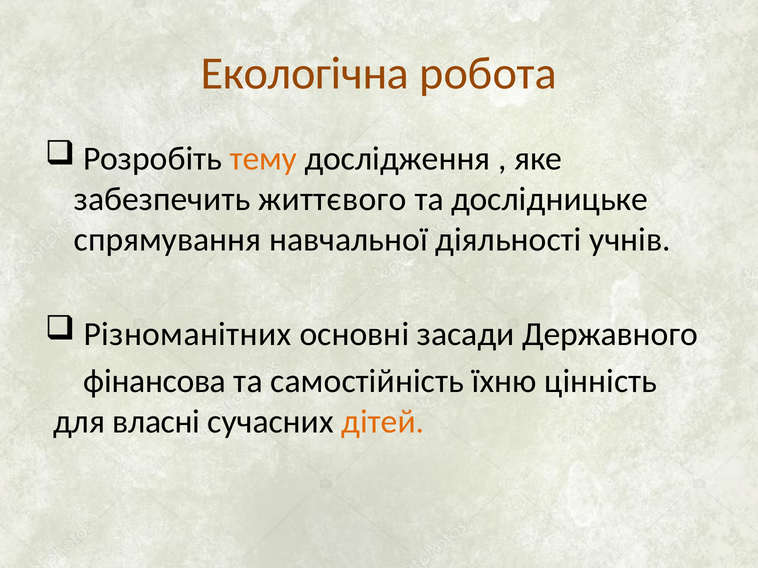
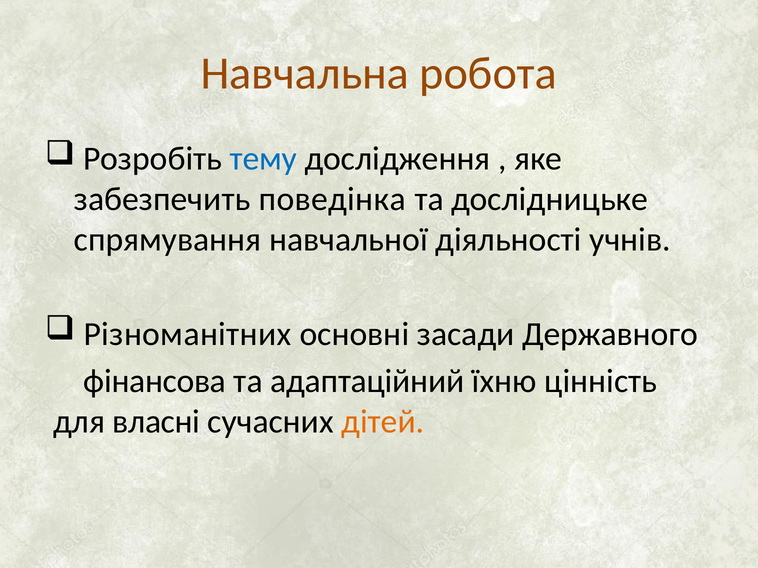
Екологічна: Екологічна -> Навчальна (305, 73)
тему colour: orange -> blue (264, 159)
життєвого: життєвого -> поведінка (332, 199)
самостійність: самостійність -> адаптаційний (367, 381)
